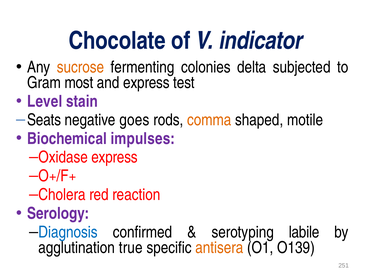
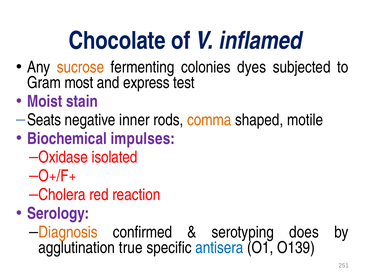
indicator: indicator -> inflamed (261, 41)
delta: delta -> dyes (252, 67)
Level: Level -> Moist (45, 102)
goes: goes -> inner (134, 120)
Oxidase express: express -> isolated (114, 157)
Diagnosis colour: blue -> orange (68, 232)
labile: labile -> does (304, 232)
antisera colour: orange -> blue (219, 248)
